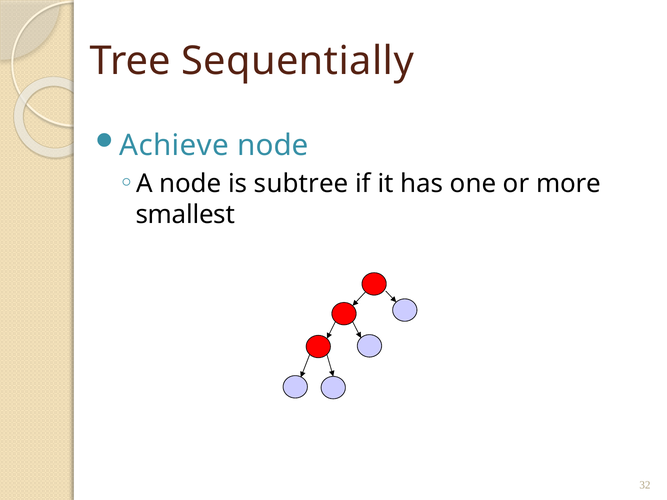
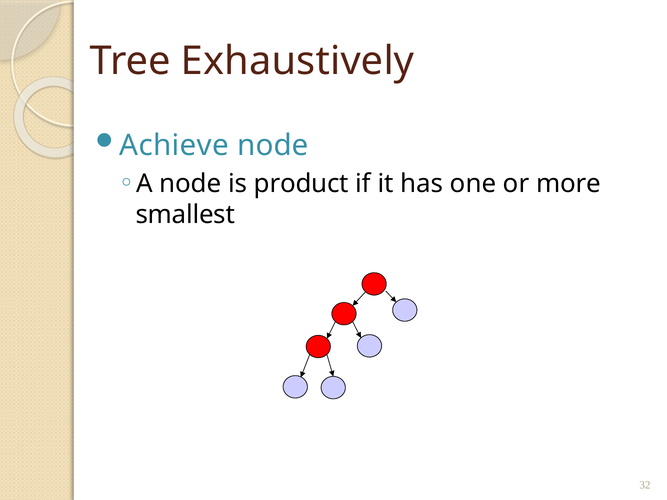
Sequentially: Sequentially -> Exhaustively (298, 61)
subtree: subtree -> product (301, 184)
